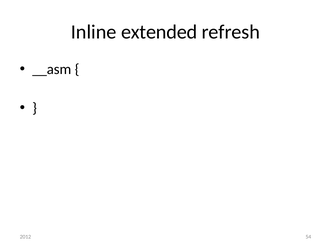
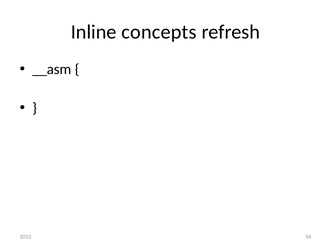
extended: extended -> concepts (159, 32)
